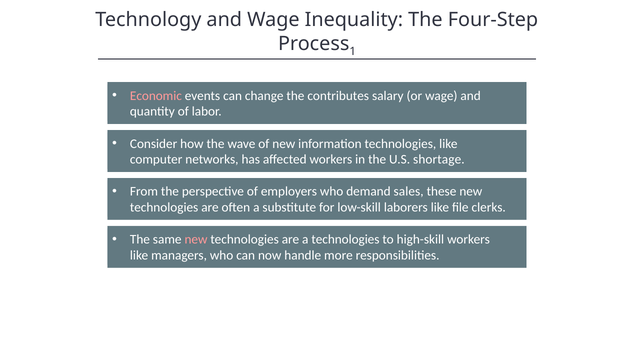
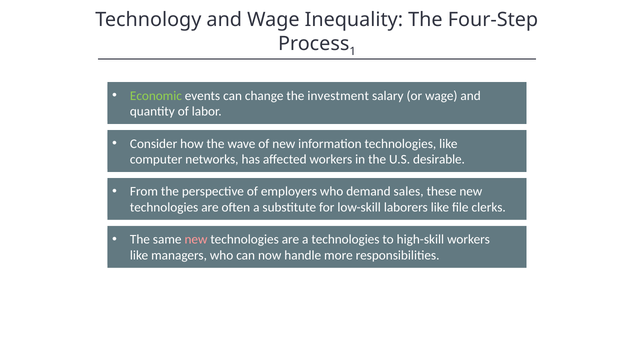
Economic colour: pink -> light green (156, 96)
contributes: contributes -> investment (338, 96)
shortage: shortage -> desirable (439, 160)
